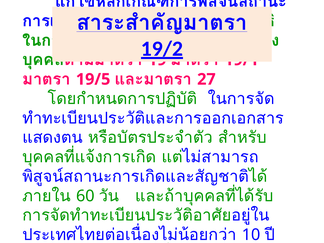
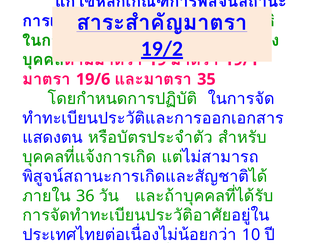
19/5: 19/5 -> 19/6 (93, 79)
27: 27 -> 35 (206, 79)
60: 60 -> 36 (85, 196)
